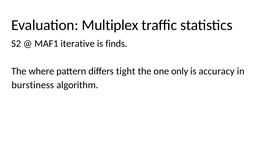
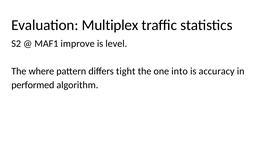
iterative: iterative -> improve (78, 43)
finds: finds -> level (116, 43)
only: only -> into (180, 71)
burstiness: burstiness -> performed (33, 85)
